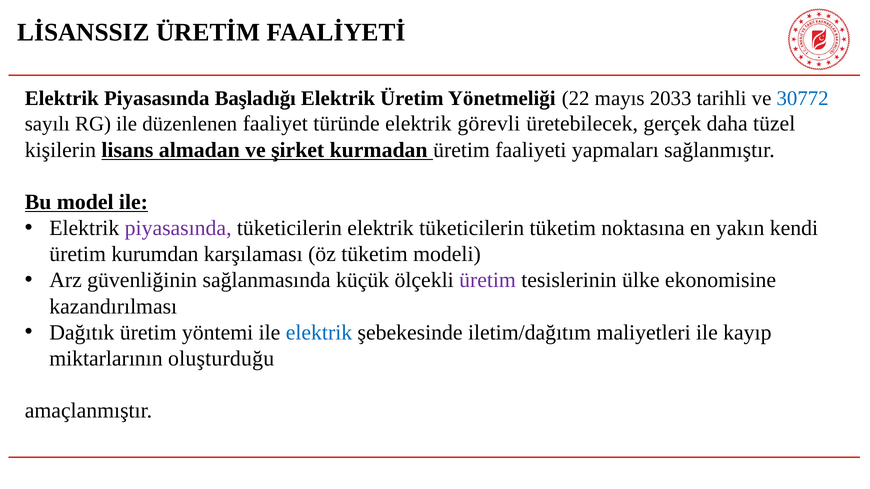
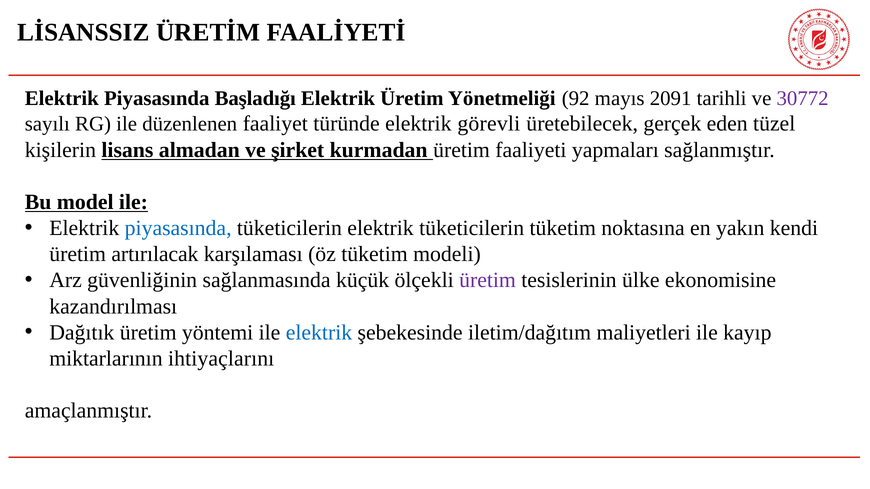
22: 22 -> 92 (576, 98)
2033: 2033 -> 2091 (671, 98)
30772 colour: blue -> purple (803, 98)
daha: daha -> eden (727, 124)
piyasasında colour: purple -> blue (178, 228)
kurumdan: kurumdan -> artırılacak (155, 254)
oluşturduğu: oluşturduğu -> ihtiyaçlarını (221, 359)
